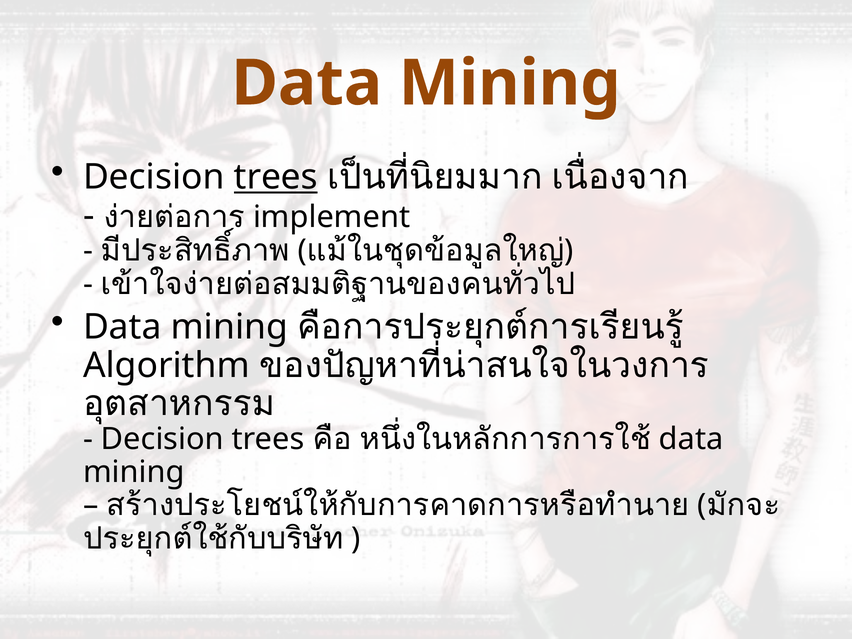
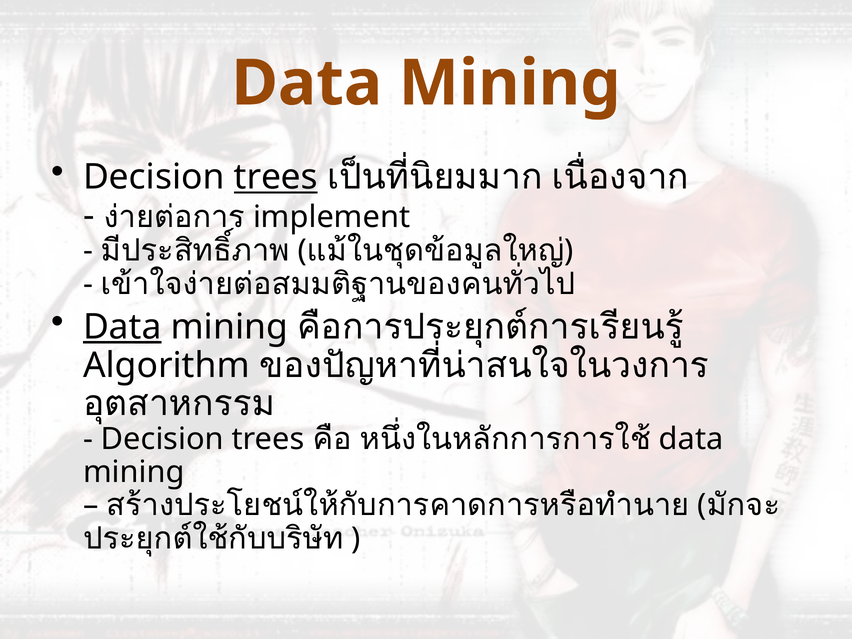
Data underline: none -> present (122, 327)
